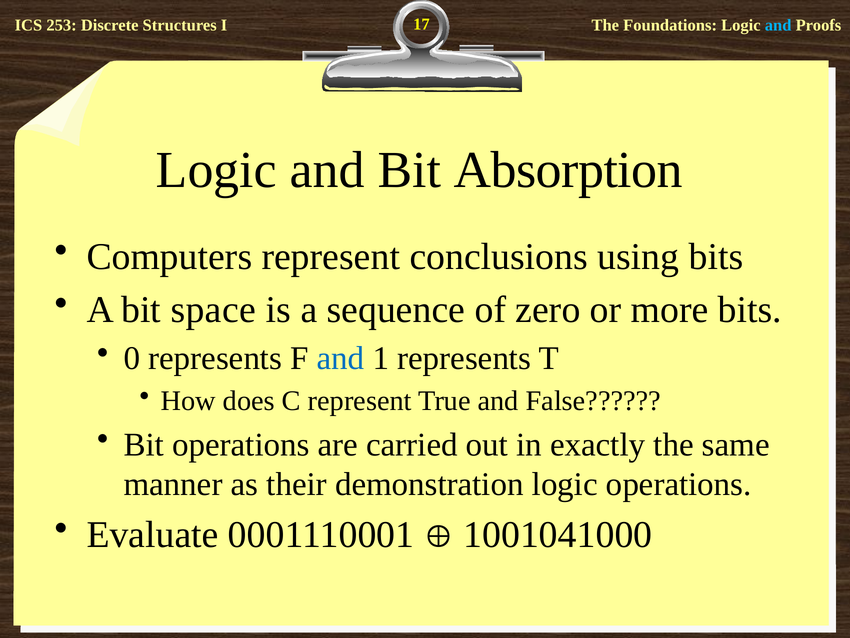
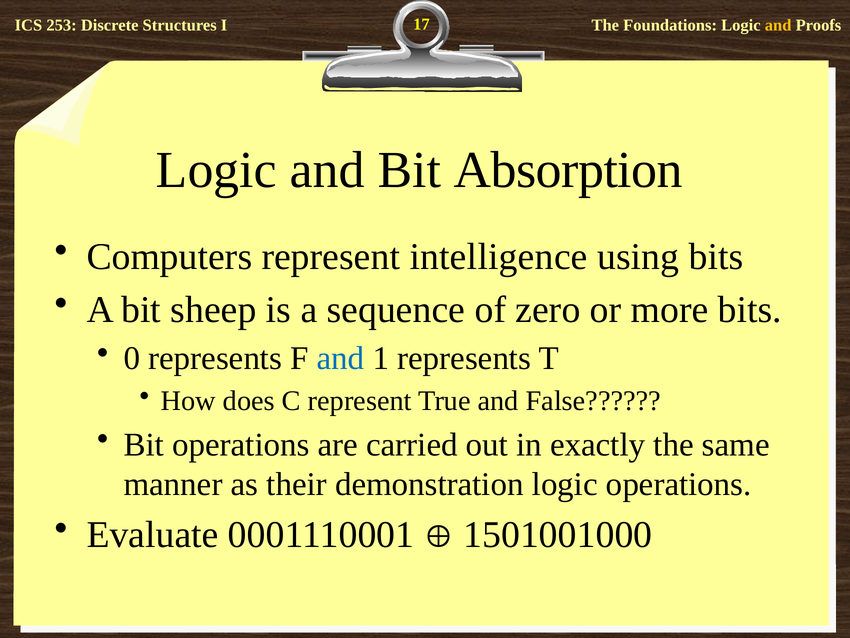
and colour: light blue -> yellow (778, 25)
conclusions: conclusions -> intelligence (499, 257)
space: space -> sheep (213, 309)
1001041000: 1001041000 -> 1501001000 (558, 534)
